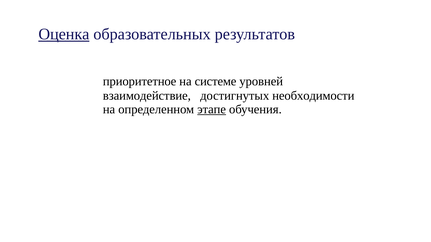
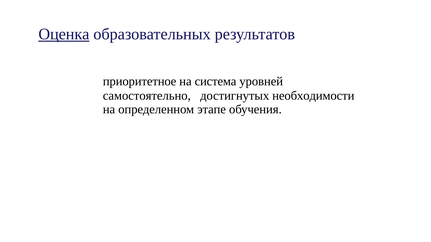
системе: системе -> система (216, 81)
взаимодействие: взаимодействие -> самостоятельно (147, 96)
этапе underline: present -> none (212, 109)
